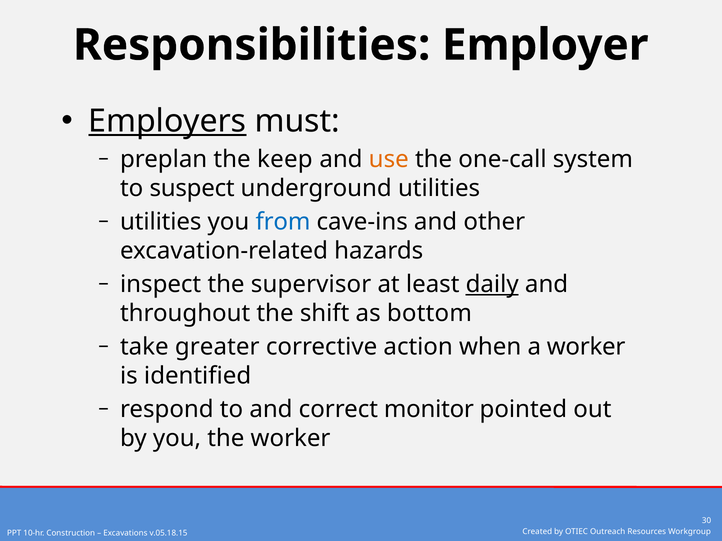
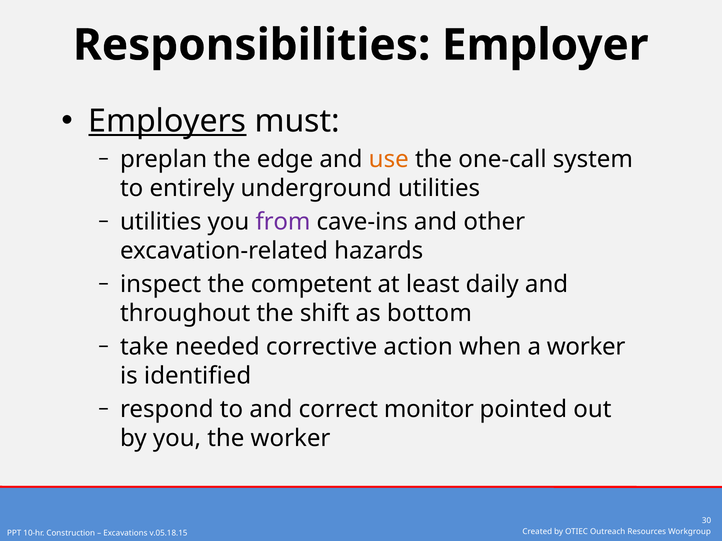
keep: keep -> edge (285, 159)
suspect: suspect -> entirely (192, 188)
from colour: blue -> purple (283, 222)
supervisor: supervisor -> competent (311, 284)
daily underline: present -> none (492, 284)
greater: greater -> needed (217, 347)
